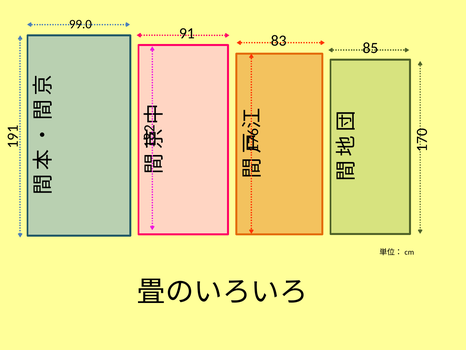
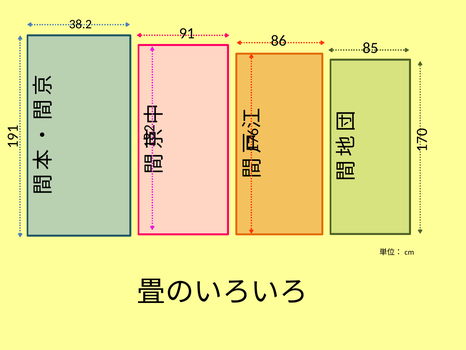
99.0: 99.0 -> 38.2 (80, 24)
83: 83 -> 86 (279, 41)
